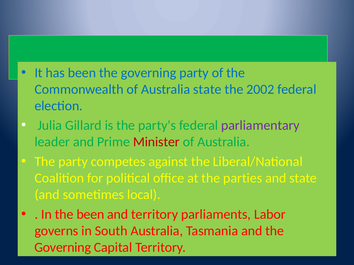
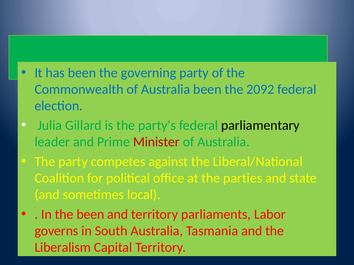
Australia state: state -> been (207, 89)
2002: 2002 -> 2092 (260, 89)
parliamentary colour: purple -> black (260, 126)
Governing: Governing -> Liberalism (63, 248)
